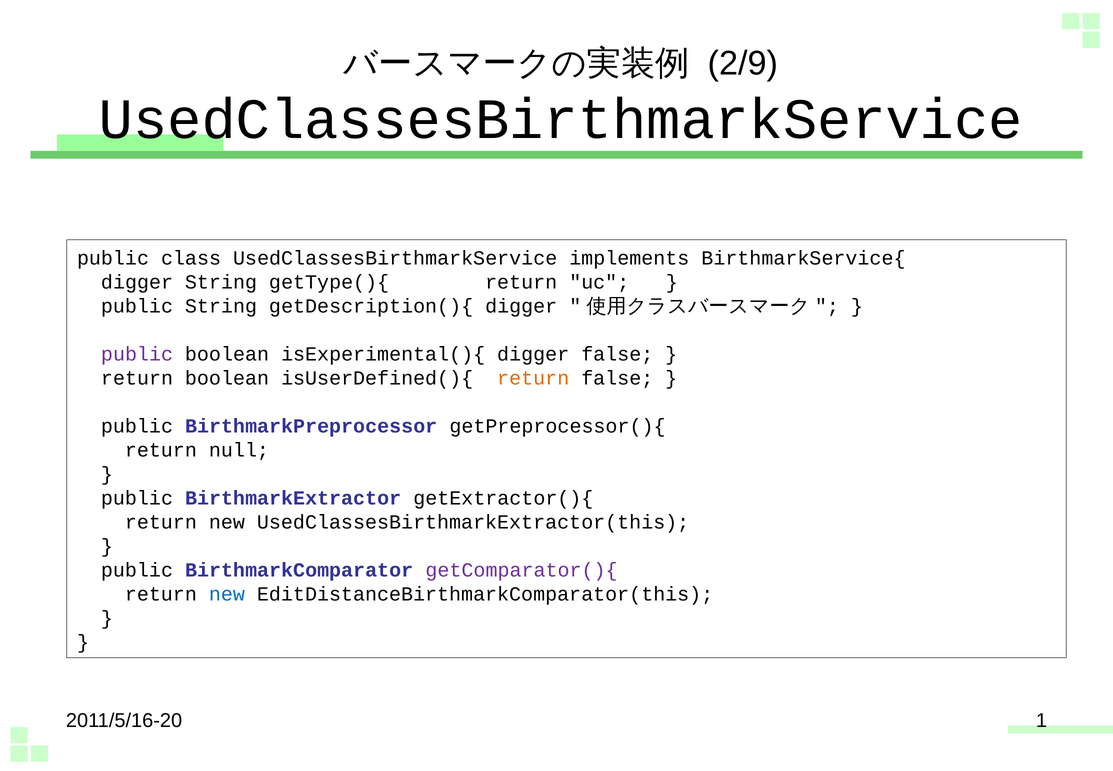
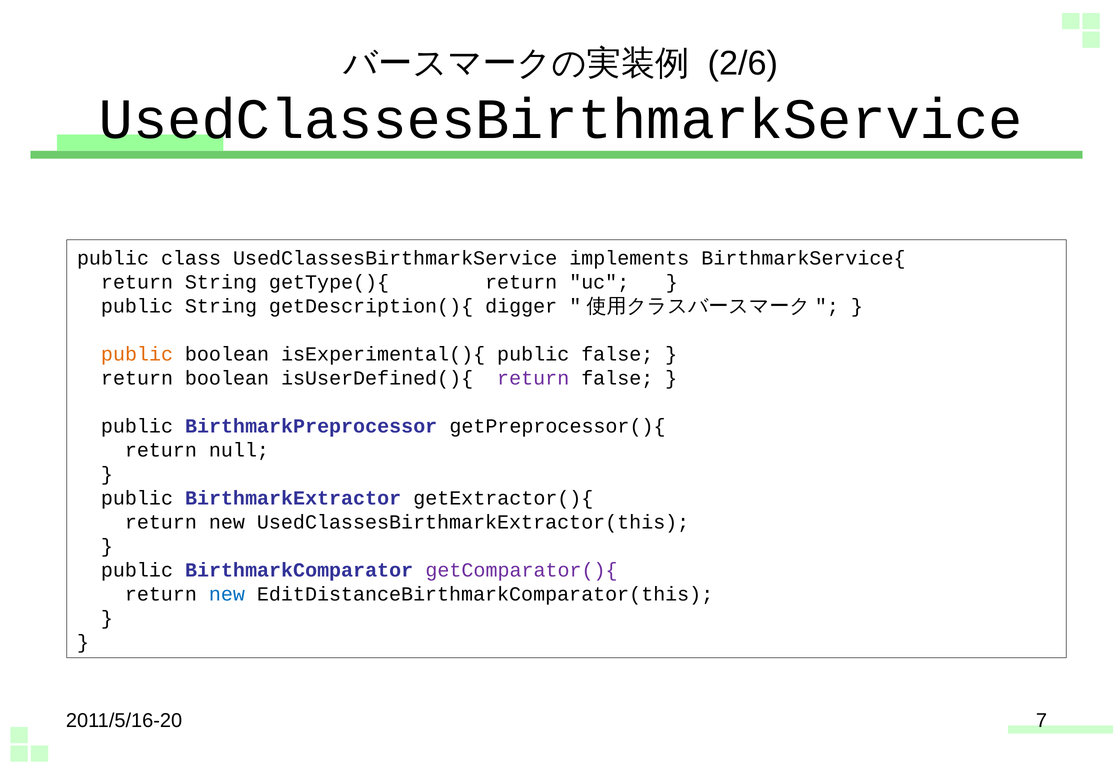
2/9: 2/9 -> 2/6 (743, 63)
digger: digger -> return (137, 282)
public colour: purple -> orange (137, 354)
isExperimental(){ digger: digger -> public (533, 354)
return colour: orange -> purple (533, 378)
1: 1 -> 7 (1042, 720)
